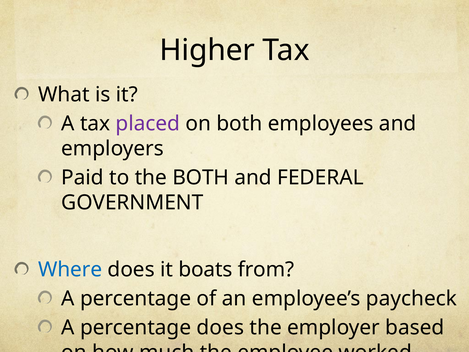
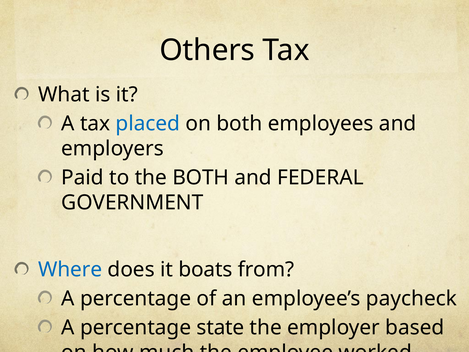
Higher: Higher -> Others (207, 50)
placed colour: purple -> blue (148, 124)
percentage does: does -> state (221, 327)
